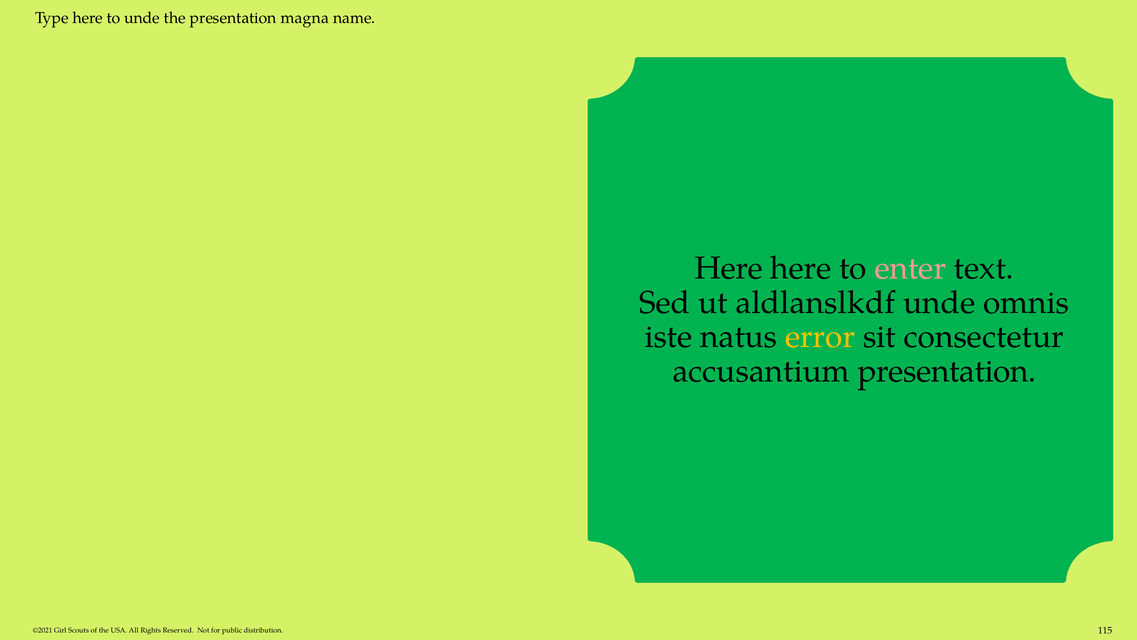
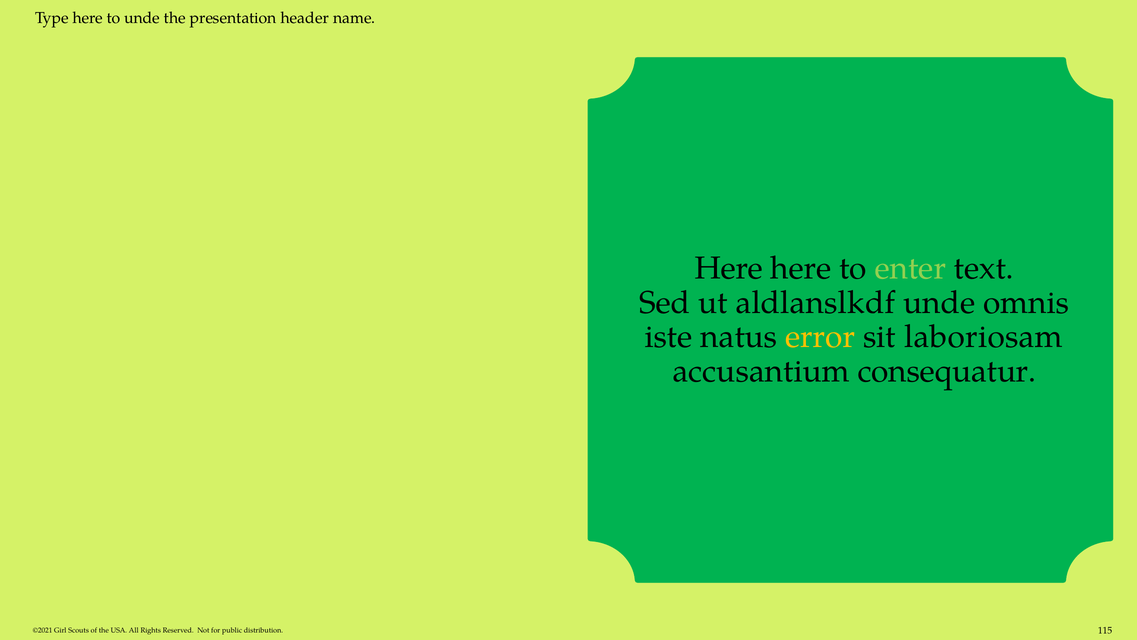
magna: magna -> header (305, 18)
enter colour: pink -> light green (910, 268)
consectetur: consectetur -> laboriosam (984, 337)
accusantium presentation: presentation -> consequatur (947, 371)
